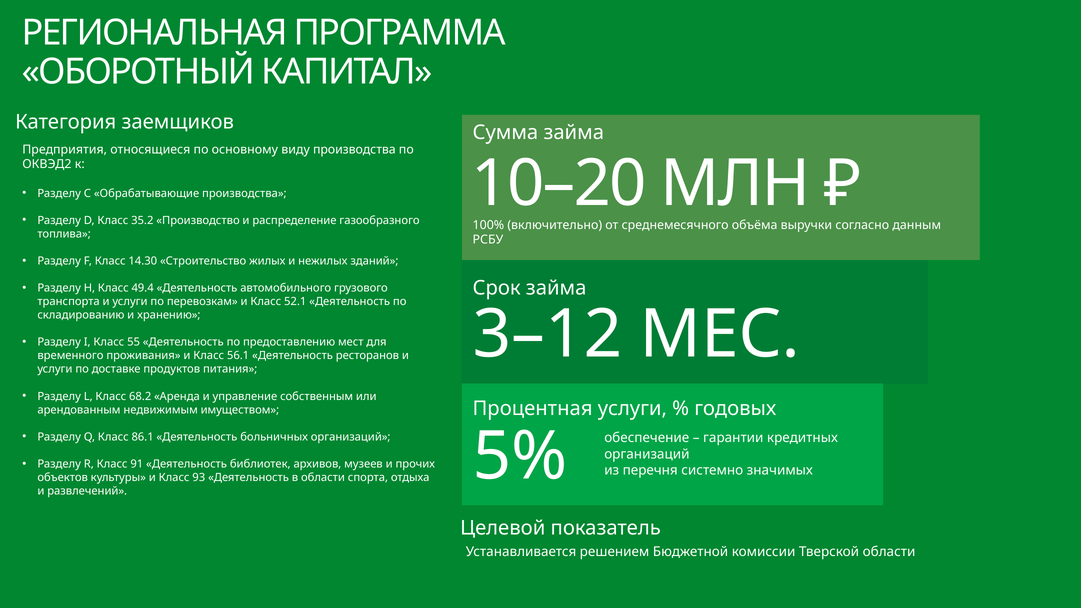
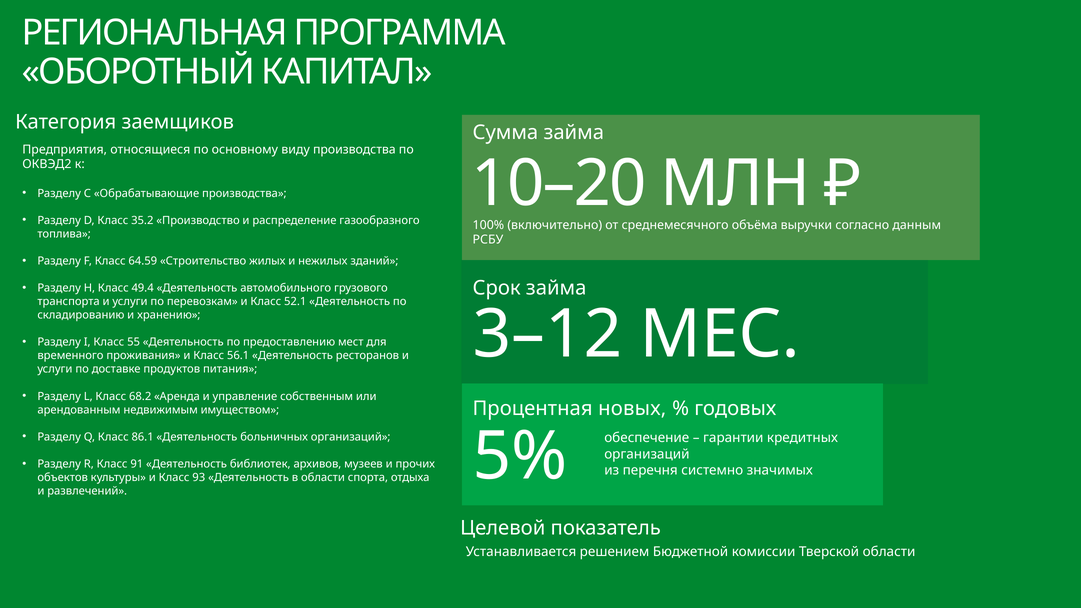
14.30: 14.30 -> 64.59 (143, 261)
Процентная услуги: услуги -> новых (632, 409)
